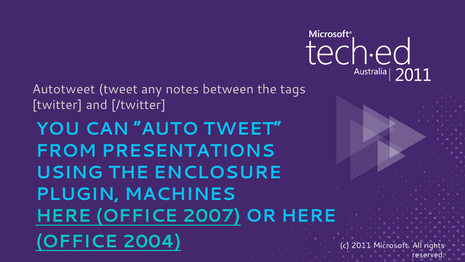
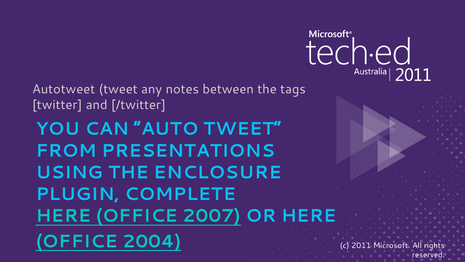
MACHINES: MACHINES -> COMPLETE (180, 194)
